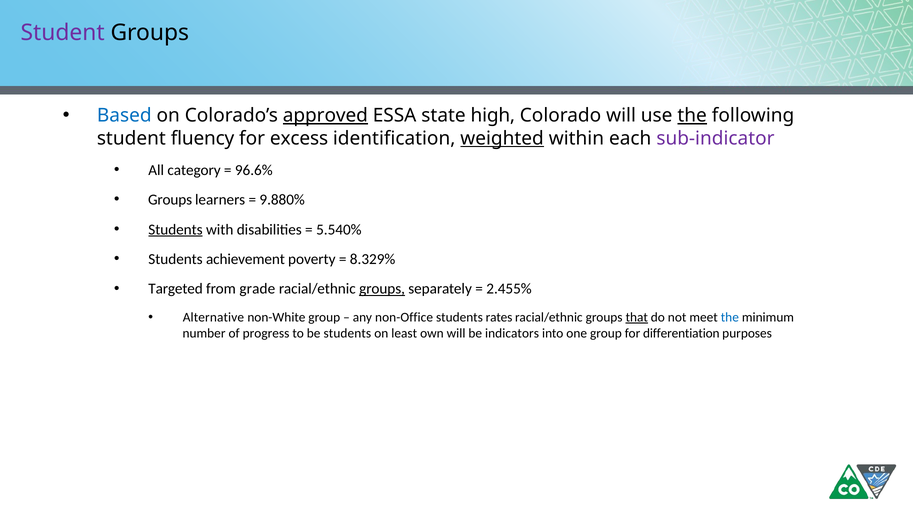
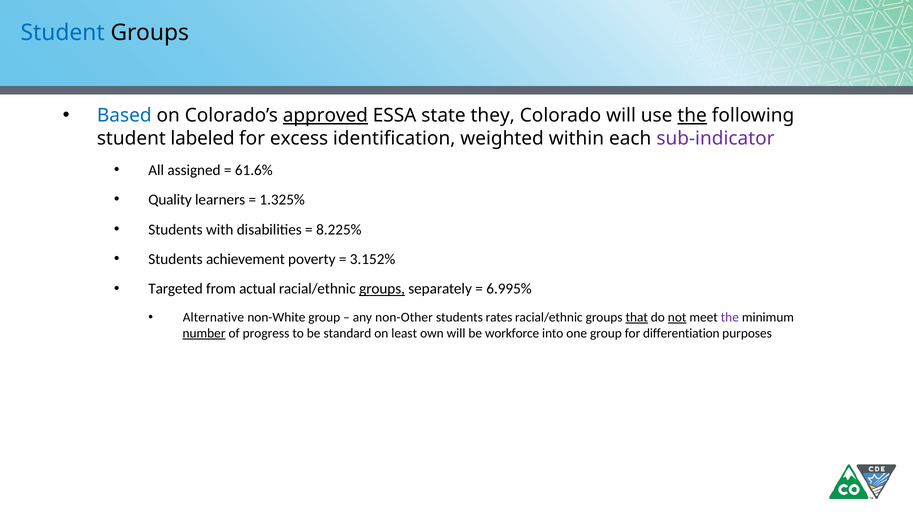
Student colour: purple -> blue (63, 33)
high: high -> they (493, 116)
fluency: fluency -> labeled (203, 138)
weighted underline: present -> none (502, 138)
category: category -> assigned (194, 170)
96.6%: 96.6% -> 61.6% (254, 170)
Groups: Groups -> Quality (170, 200)
9.880%: 9.880% -> 1.325% (282, 200)
Students underline: present -> none (176, 229)
5.540%: 5.540% -> 8.225% (339, 229)
8.329%: 8.329% -> 3.152% (373, 259)
grade: grade -> actual (258, 289)
2.455%: 2.455% -> 6.995% (509, 289)
non-Office: non-Office -> non-Other (404, 317)
not underline: none -> present (677, 317)
the colour: blue -> purple (730, 317)
number underline: none -> present (204, 333)
be students: students -> standard (347, 333)
indicators: indicators -> workforce (512, 333)
